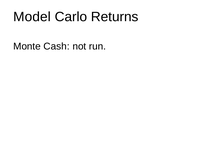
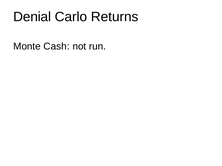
Model: Model -> Denial (32, 17)
